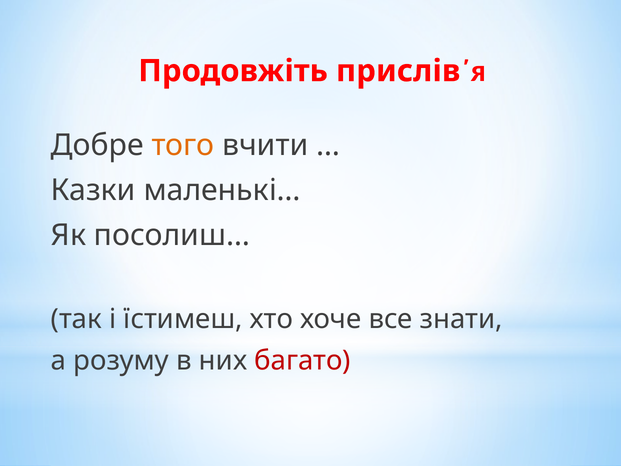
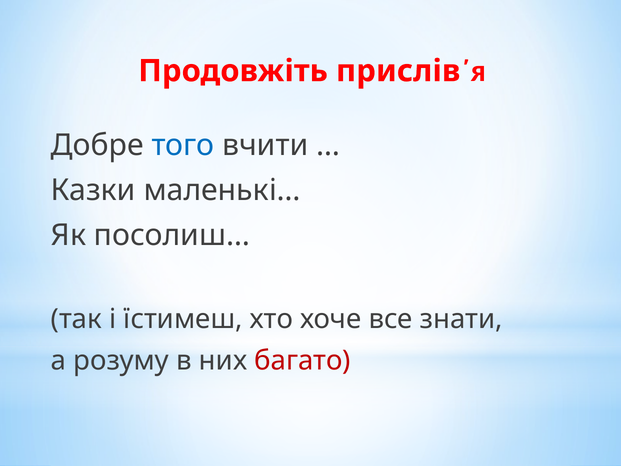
того colour: orange -> blue (183, 145)
